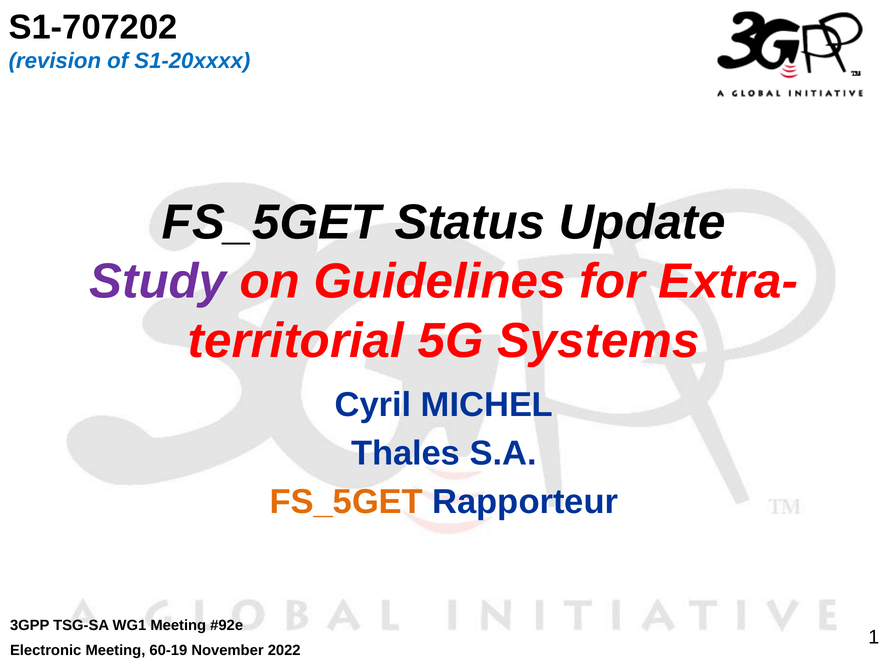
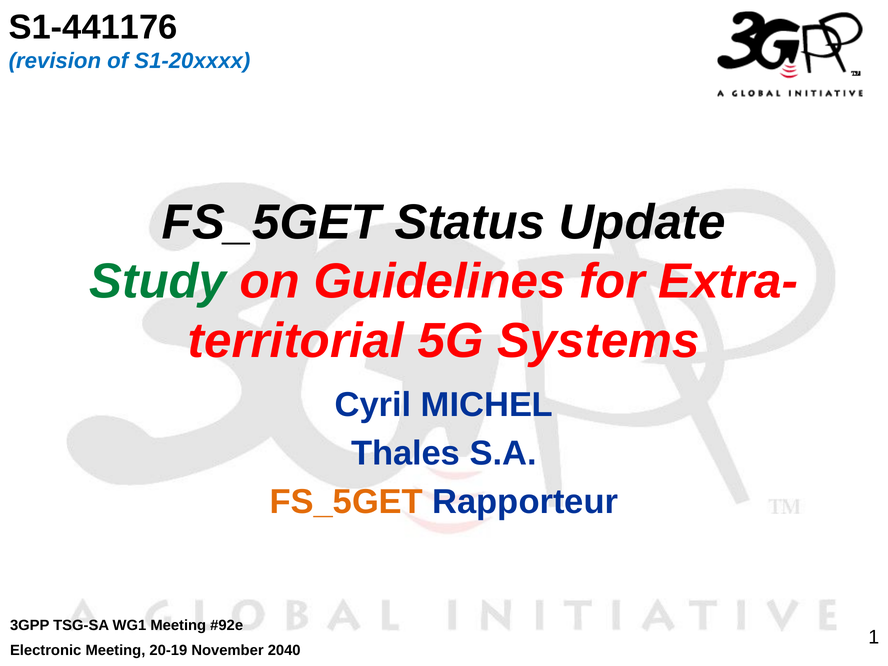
S1-707202: S1-707202 -> S1-441176 (93, 28)
Study colour: purple -> green (158, 282)
60-19: 60-19 -> 20-19 (168, 650)
2022: 2022 -> 2040 (284, 650)
